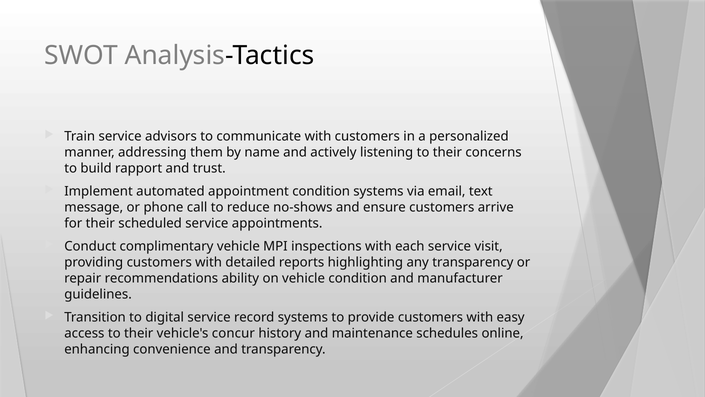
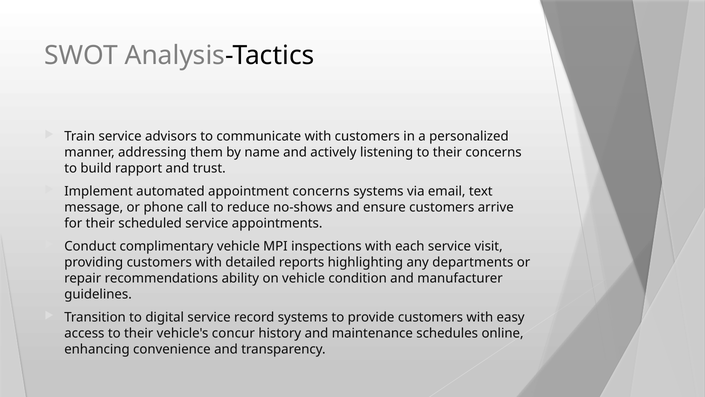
appointment condition: condition -> concerns (321, 191)
any transparency: transparency -> departments (473, 262)
